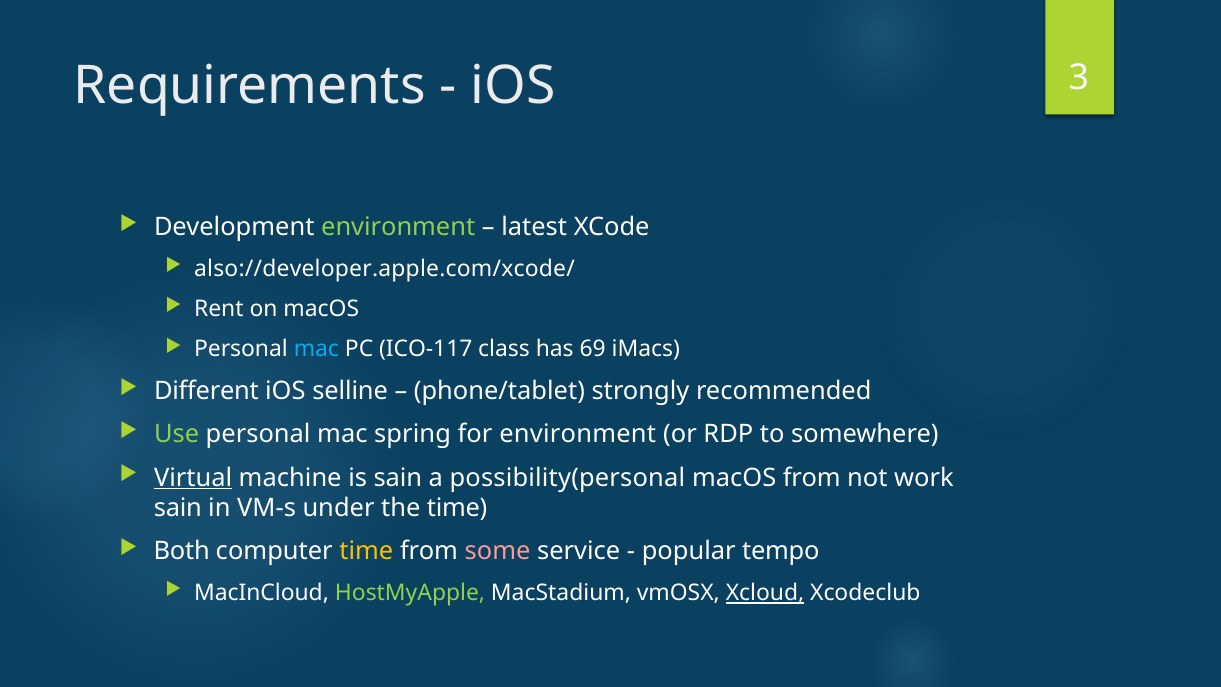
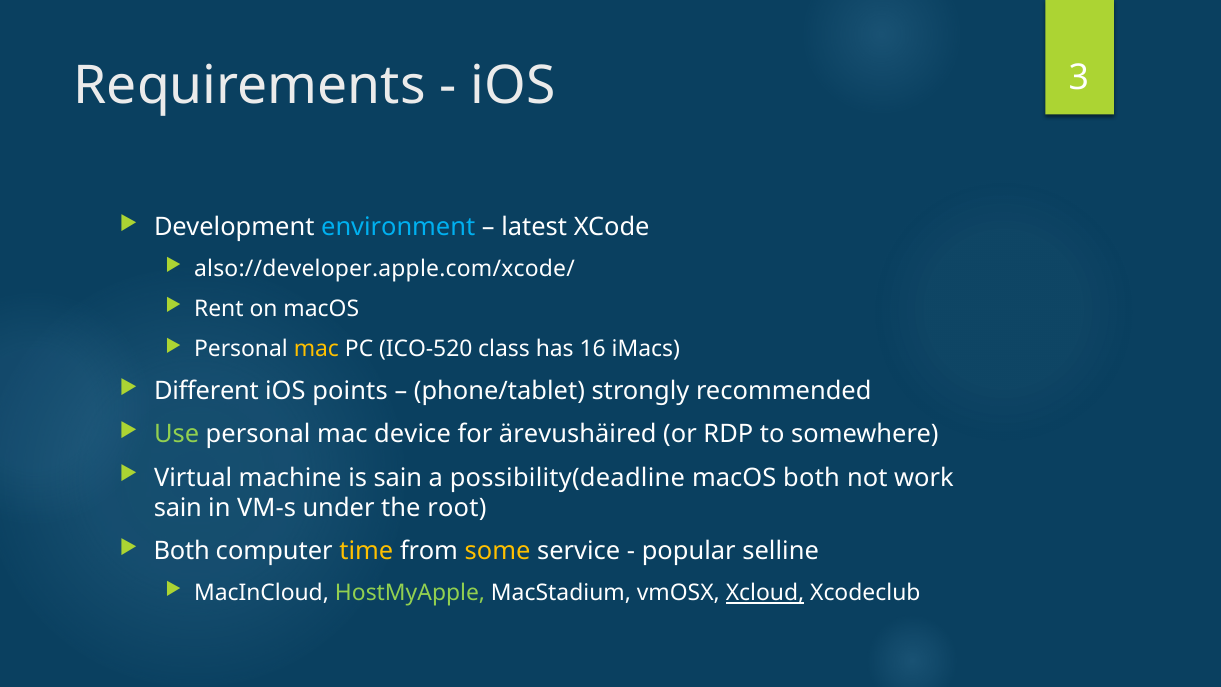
environment colour: light green -> light blue (398, 227)
mac colour: light blue -> yellow (316, 349)
ICO-117: ICO-117 -> ICO-520 (426, 349)
69: 69 -> 16 (593, 349)
selline: selline -> points (350, 391)
spring: spring -> device (413, 434)
for environment: environment -> ärevushäired (578, 434)
Virtual underline: present -> none (193, 478)
possibility(personal: possibility(personal -> possibility(deadline (567, 478)
macOS from: from -> both (812, 478)
the time: time -> root (457, 508)
some colour: pink -> yellow (498, 551)
tempo: tempo -> selline (781, 551)
